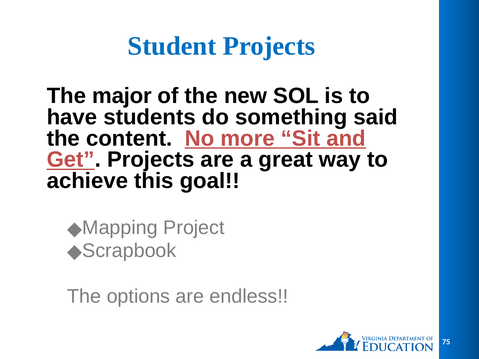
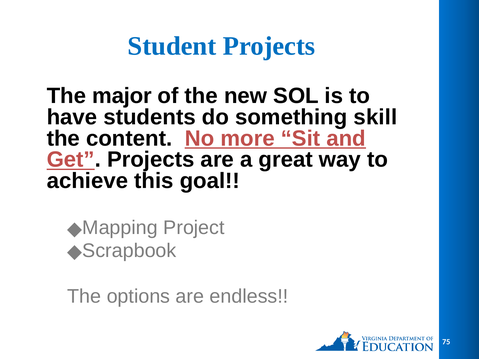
said: said -> skill (375, 117)
